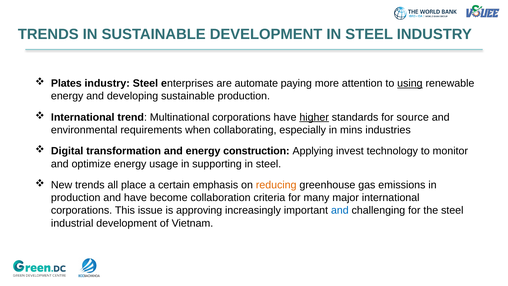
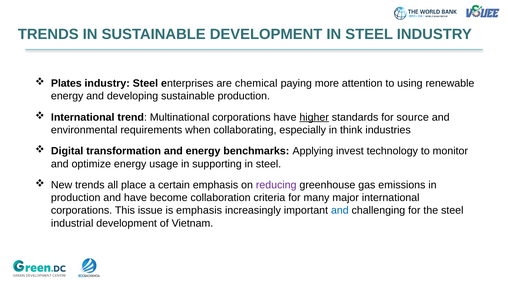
automate: automate -> chemical (256, 83)
using underline: present -> none (410, 83)
mins: mins -> think (351, 130)
construction: construction -> benchmarks (256, 151)
reducing colour: orange -> purple (276, 185)
is approving: approving -> emphasis (199, 210)
